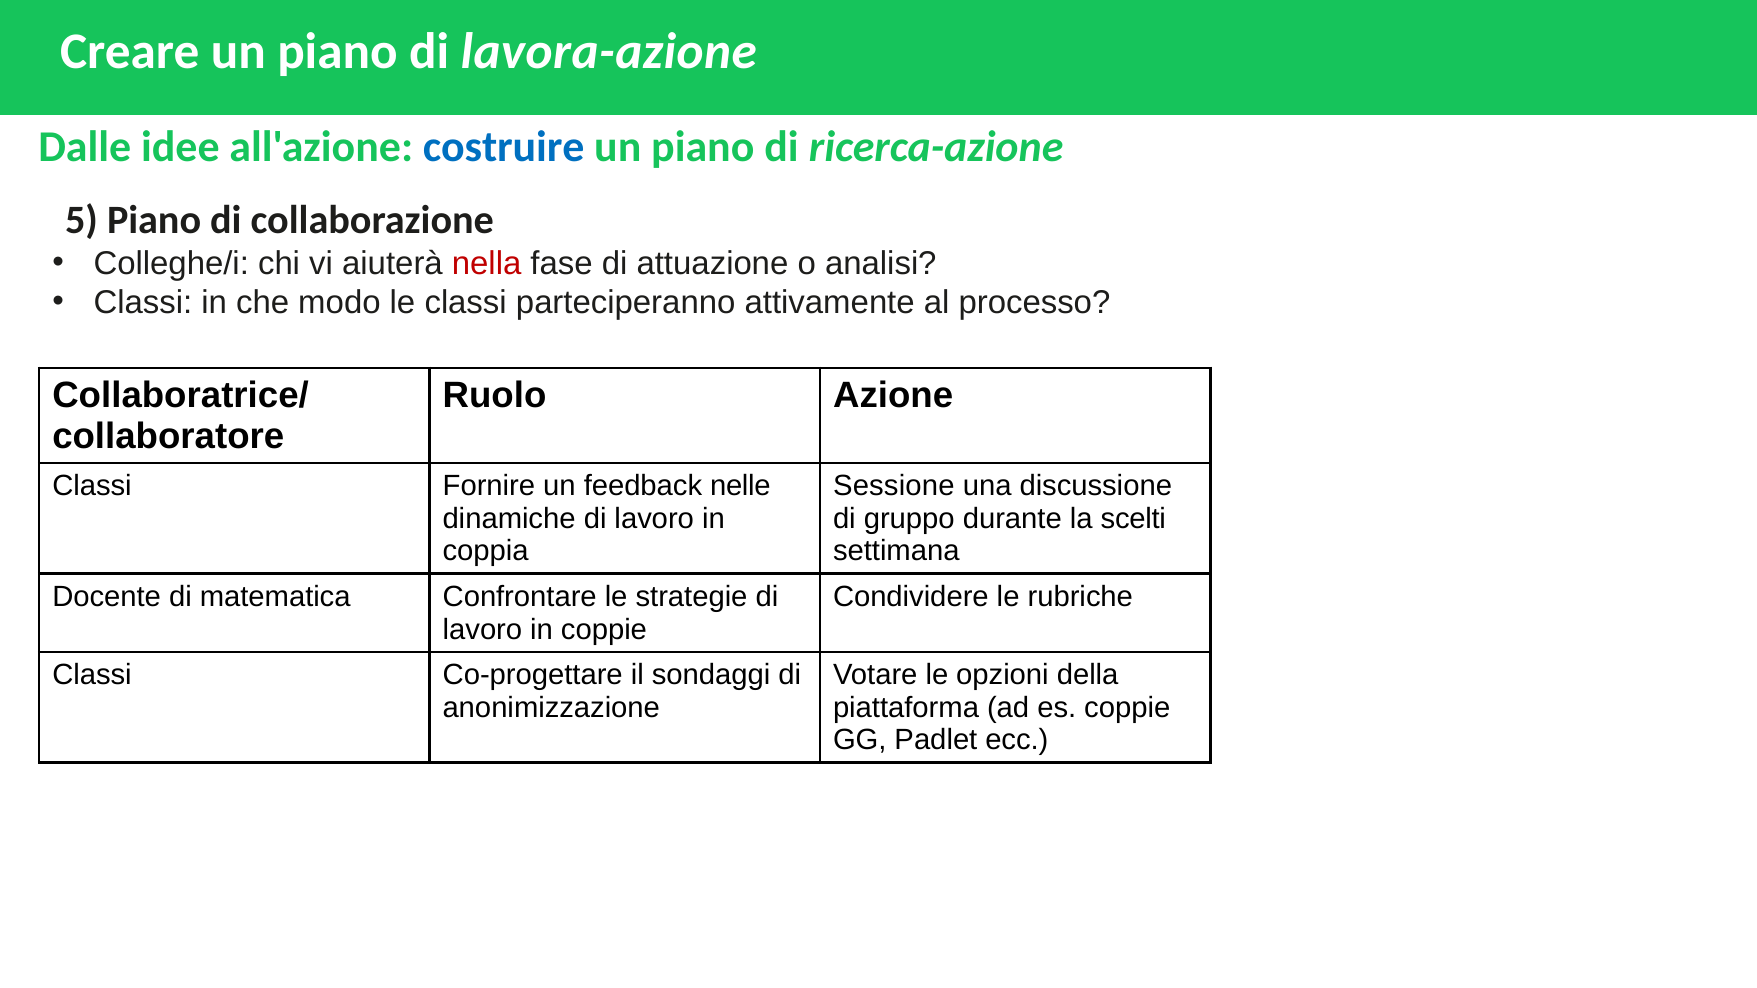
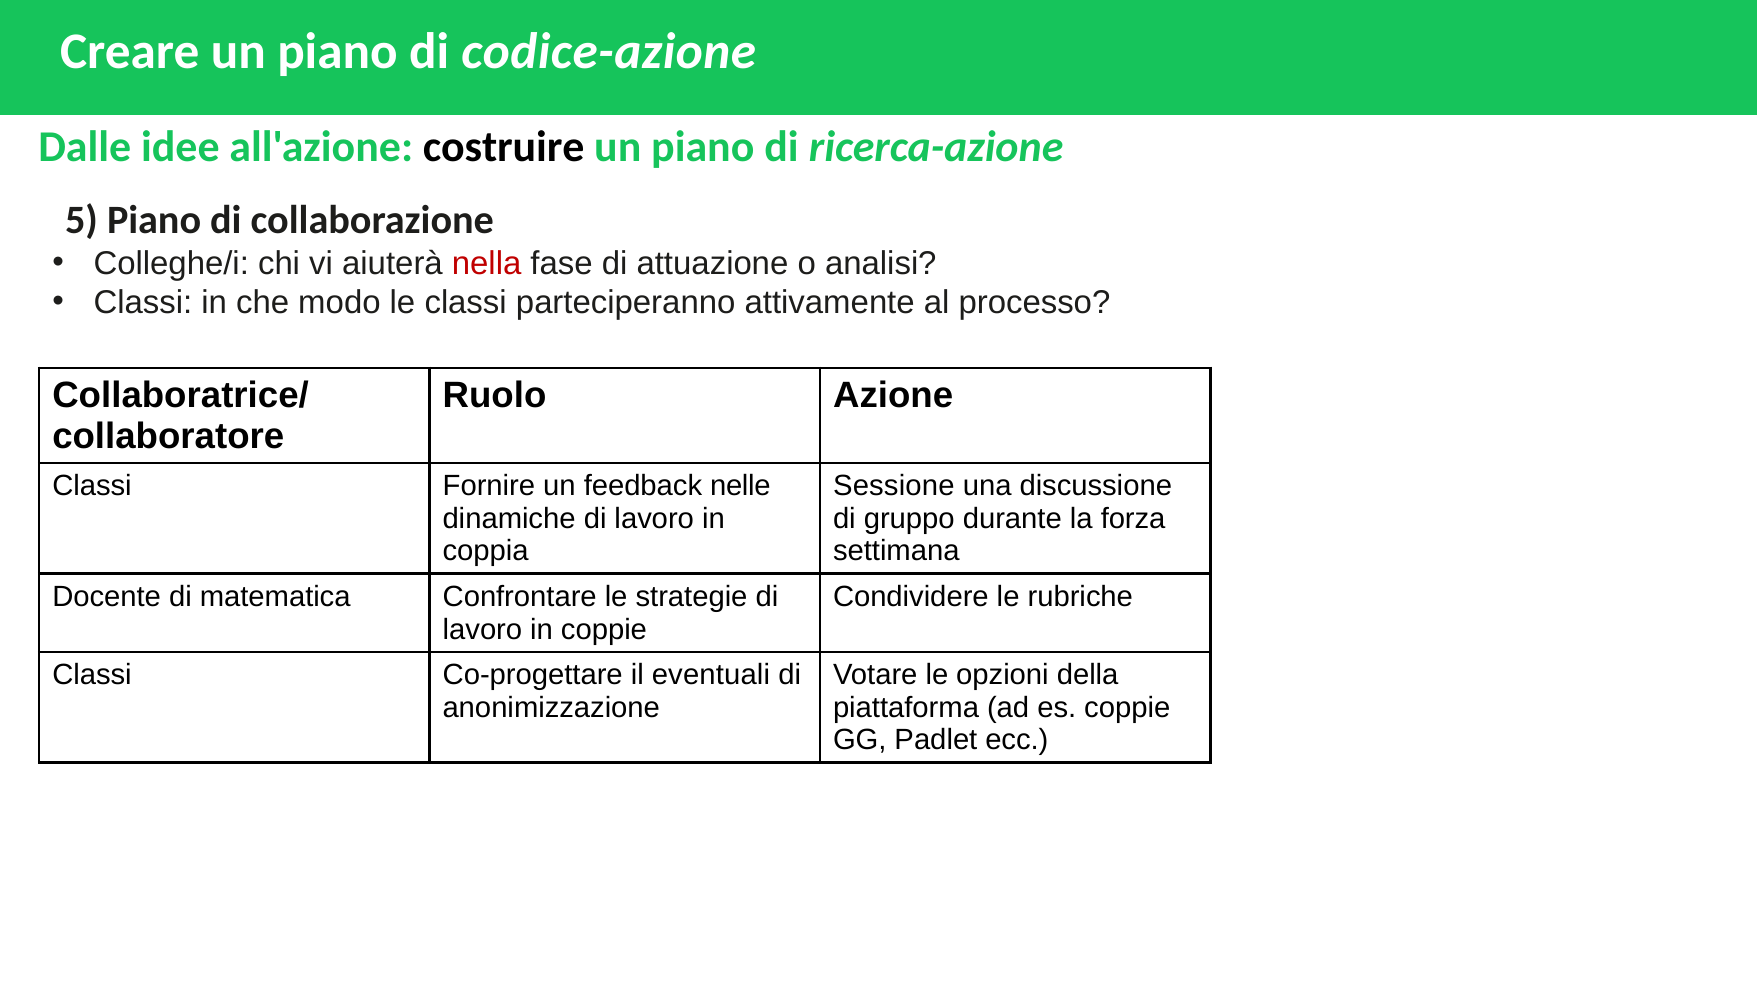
lavora-azione: lavora-azione -> codice-azione (609, 52)
costruire colour: blue -> black (504, 147)
scelti: scelti -> forza (1133, 519)
sondaggi: sondaggi -> eventuali (711, 675)
